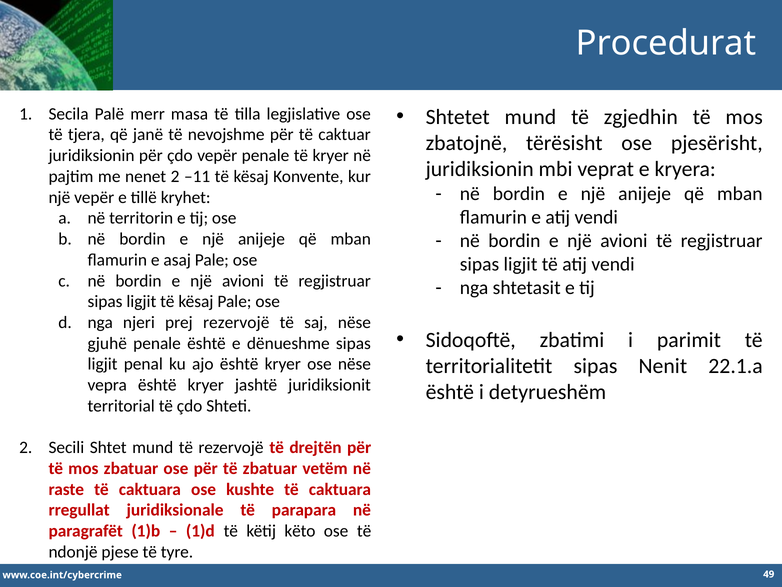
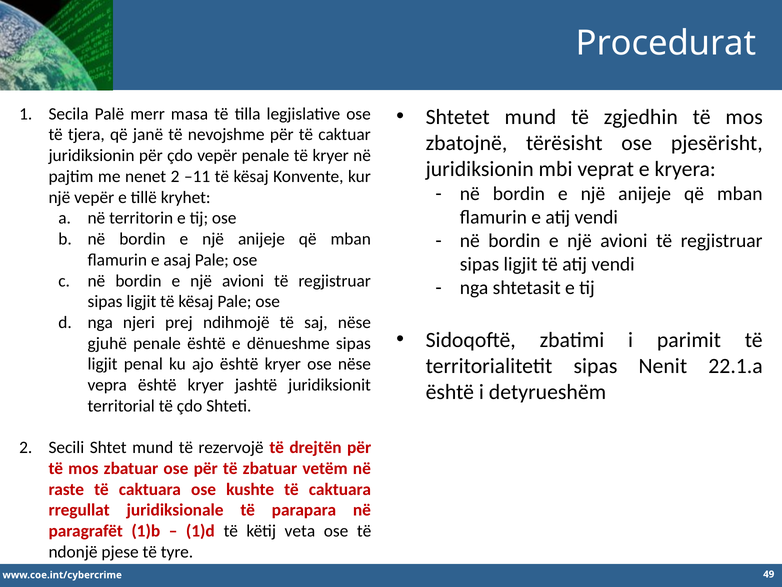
prej rezervojë: rezervojë -> ndihmojë (236, 322)
këto: këto -> veta (300, 531)
